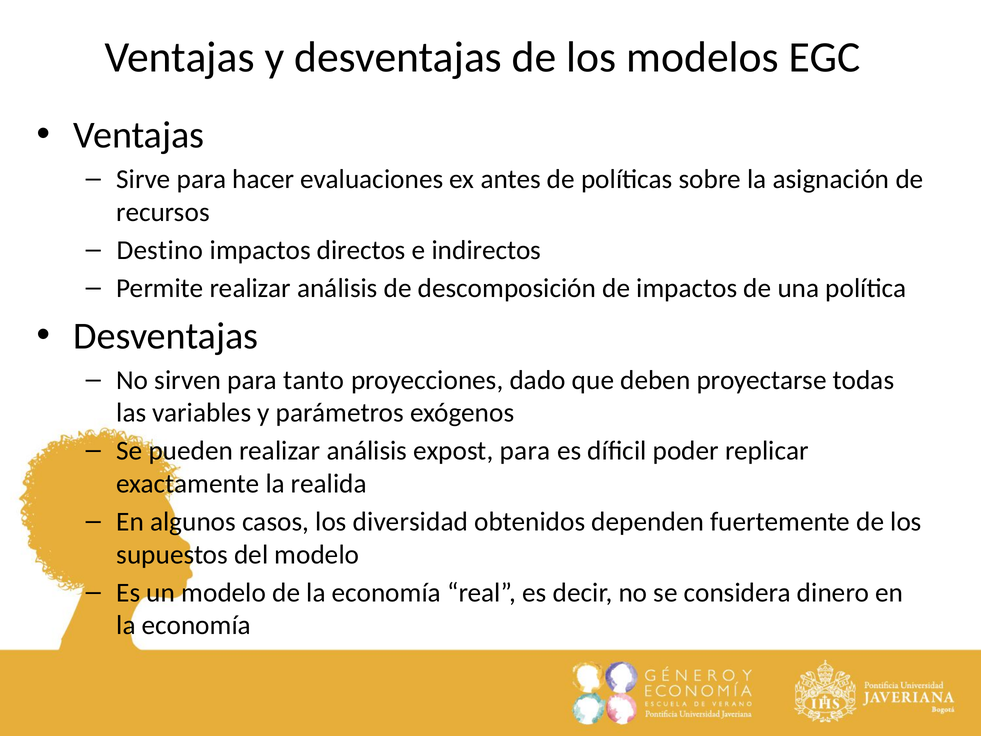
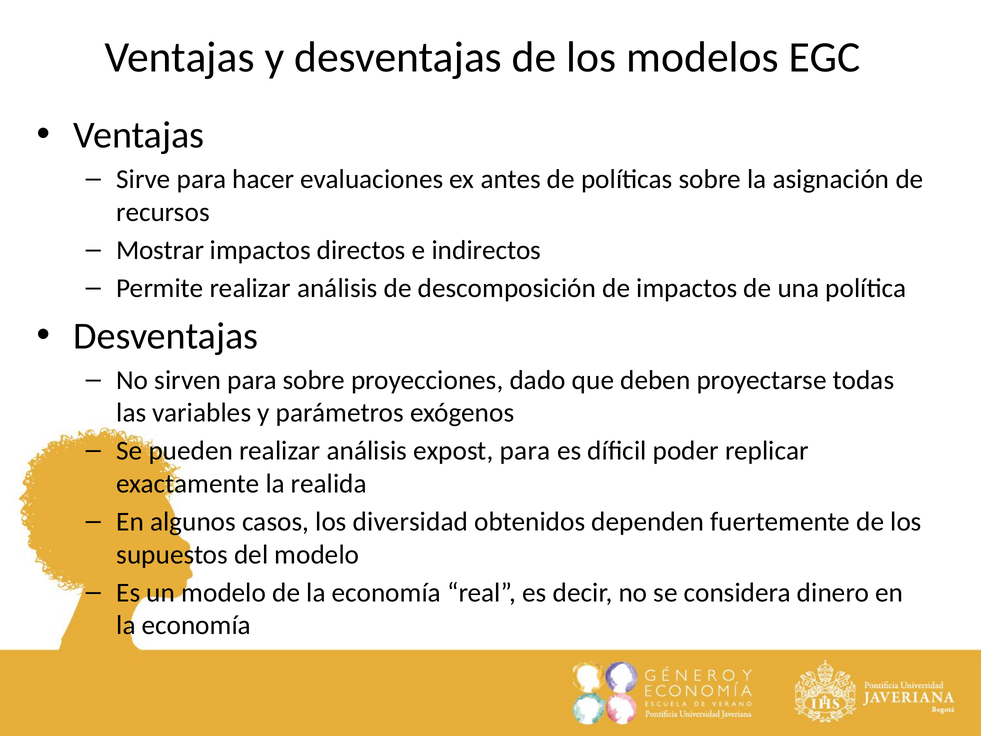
Destino: Destino -> Mostrar (160, 250)
para tanto: tanto -> sobre (314, 380)
